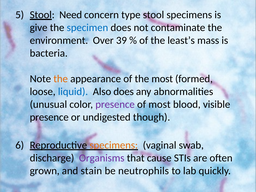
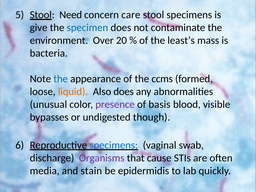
type: type -> care (131, 15)
39: 39 -> 20 (121, 40)
the colour: orange -> blue (61, 79)
the most: most -> ccms (162, 79)
liquid colour: blue -> orange (73, 92)
of most: most -> basis (159, 104)
presence: presence -> bypasses (49, 117)
specimens colour: orange -> blue (114, 145)
grown: grown -> media (45, 171)
neutrophils: neutrophils -> epidermidis (144, 171)
